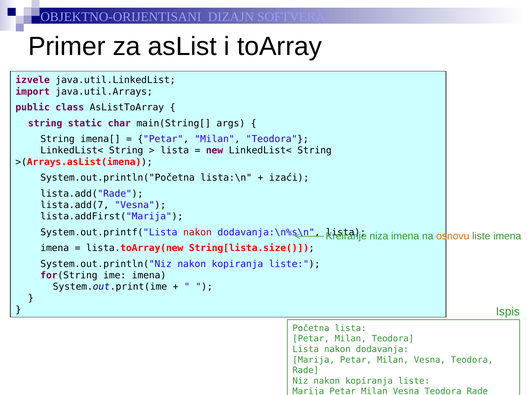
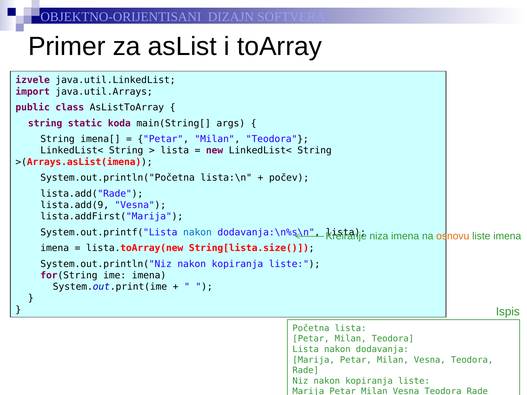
char: char -> koda (119, 123)
izaći: izaći -> počev (289, 178)
lista.add(7: lista.add(7 -> lista.add(9 (75, 205)
nakon colour: red -> blue (197, 232)
